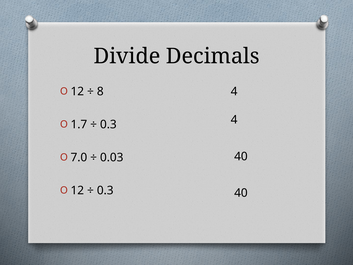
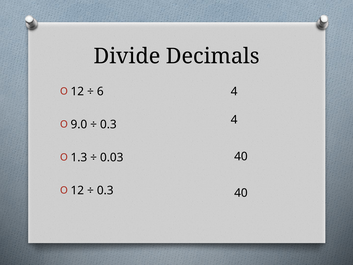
8: 8 -> 6 (100, 91)
1.7: 1.7 -> 9.0 (79, 124)
7.0: 7.0 -> 1.3 (79, 157)
